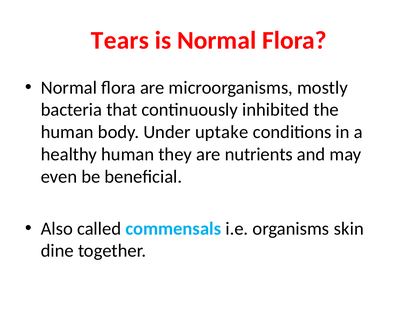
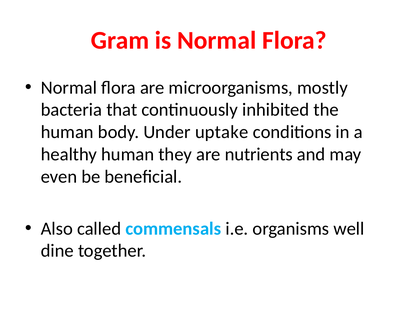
Tears: Tears -> Gram (120, 40)
skin: skin -> well (349, 229)
